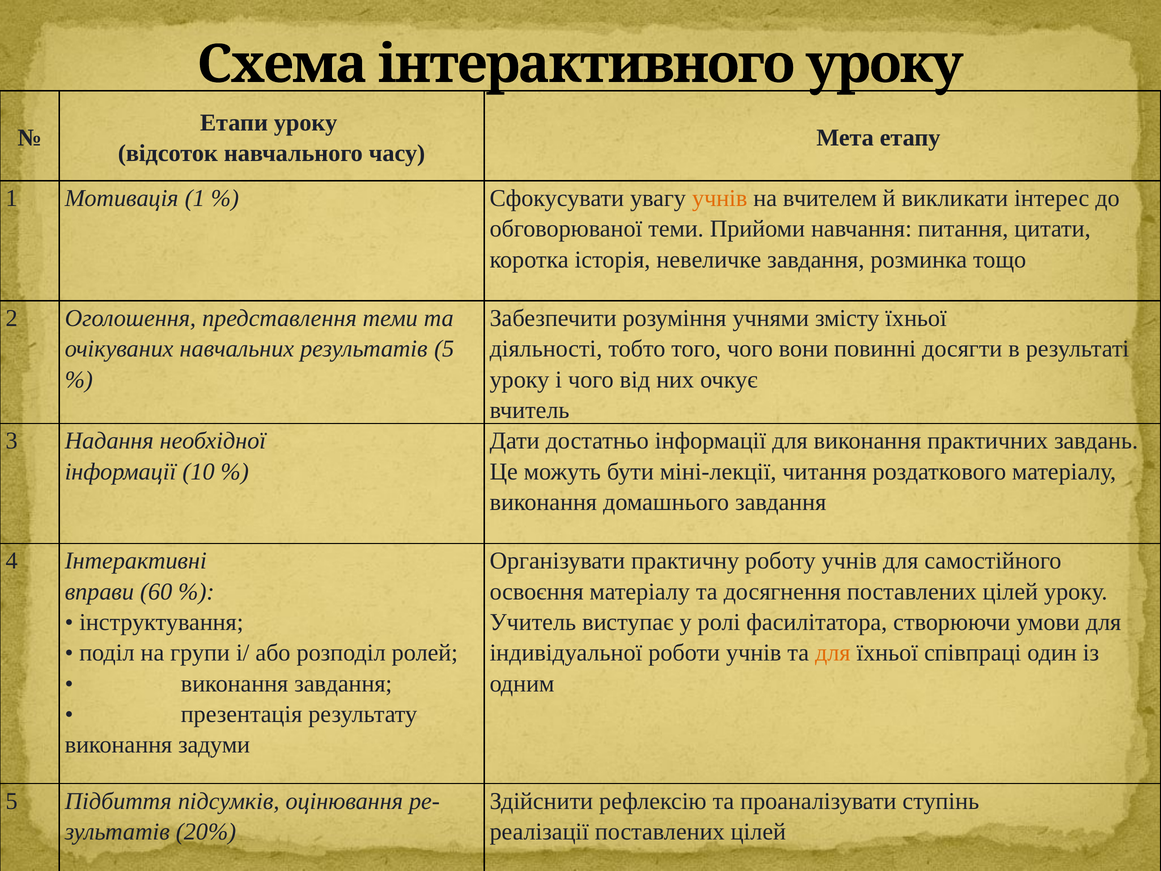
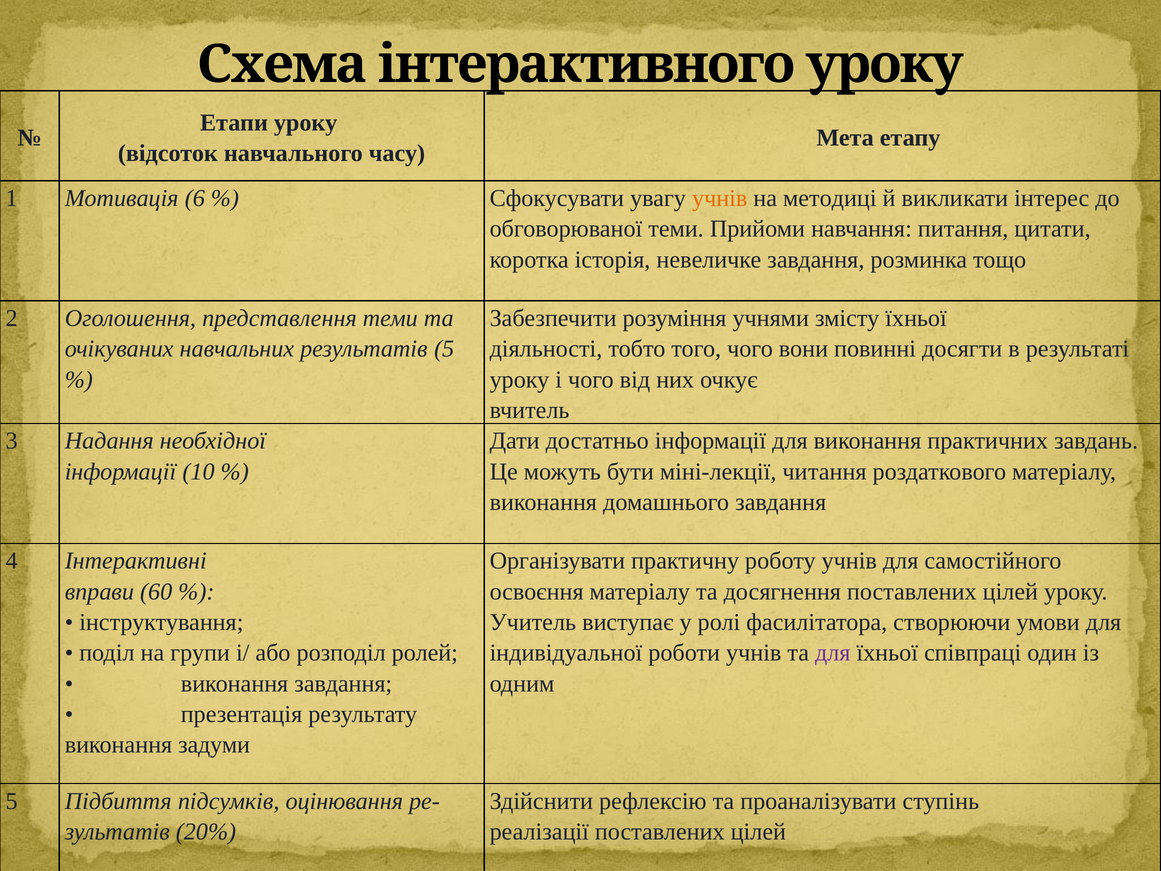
Мотивація 1: 1 -> 6 (195, 198)
вчителем: вчителем -> методиці (830, 198)
для colour: orange -> purple (833, 653)
